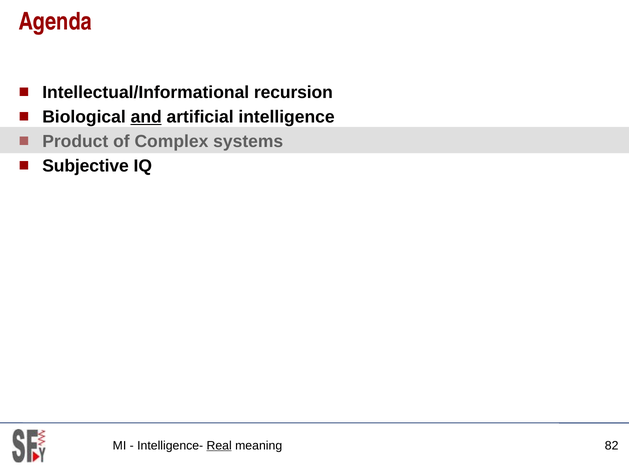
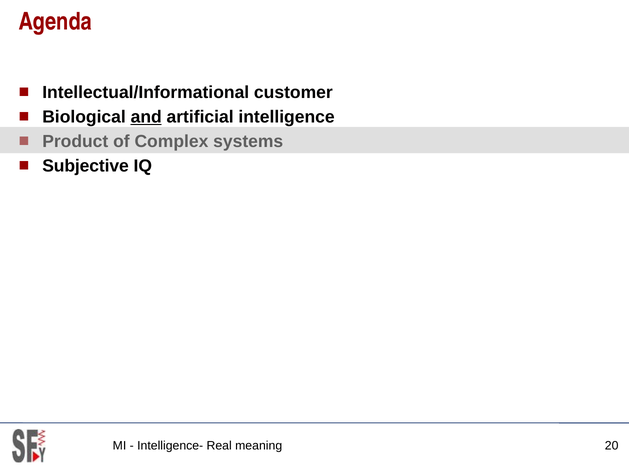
recursion: recursion -> customer (293, 92)
Real underline: present -> none (219, 445)
82: 82 -> 20 (612, 445)
